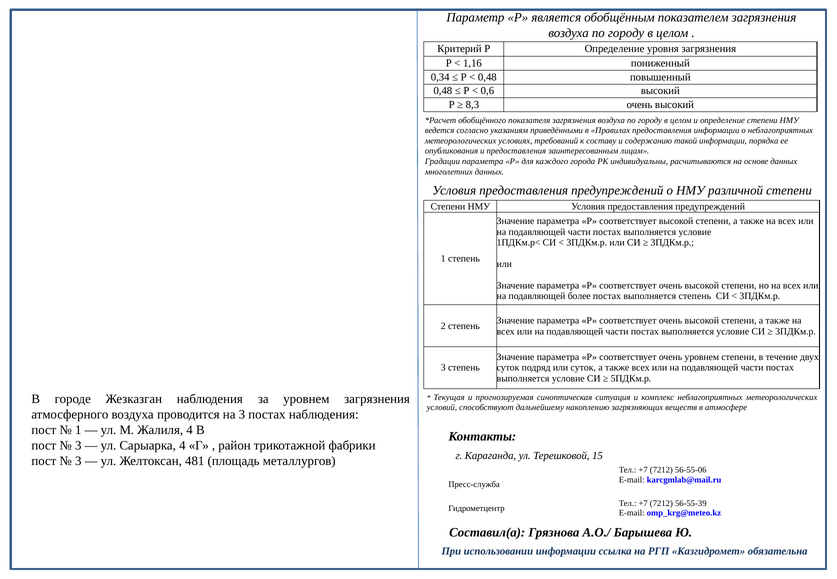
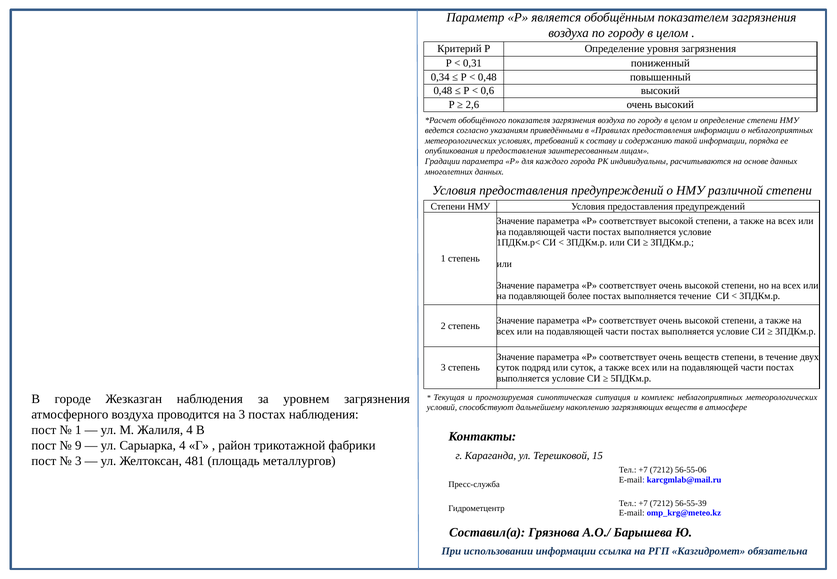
1,16: 1,16 -> 0,31 (472, 63)
8,3: 8,3 -> 2,6 (472, 105)
выполняется степень: степень -> течение (695, 296)
очень уровнем: уровнем -> веществ (702, 357)
3: 3 -> 9 (78, 446)
